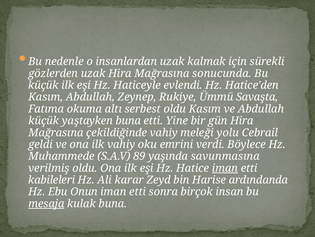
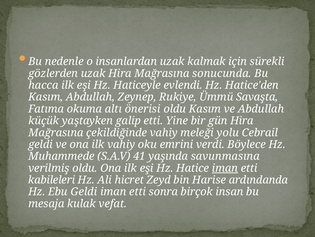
küçük: küçük -> hacca (43, 85)
serbest: serbest -> önerisi (143, 109)
yaştayken buna: buna -> galip (128, 120)
89: 89 -> 41 (139, 156)
karar: karar -> hicret (129, 179)
Ebu Onun: Onun -> Geldi (84, 191)
mesaja underline: present -> none (46, 203)
kulak buna: buna -> vefat (113, 203)
